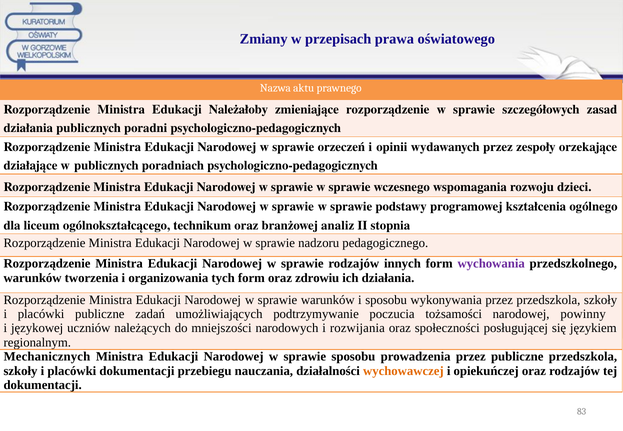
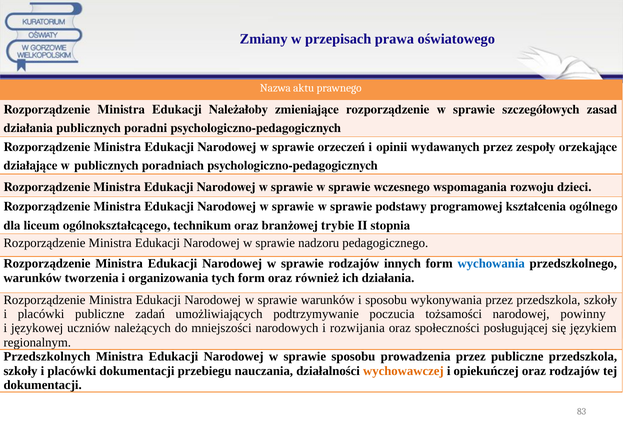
analiz: analiz -> trybie (338, 225)
wychowania colour: purple -> blue (491, 264)
zdrowiu: zdrowiu -> również (317, 278)
Mechanicznych: Mechanicznych -> Przedszkolnych (47, 357)
